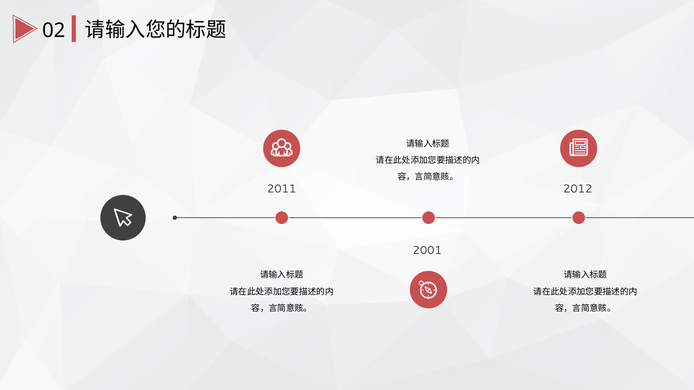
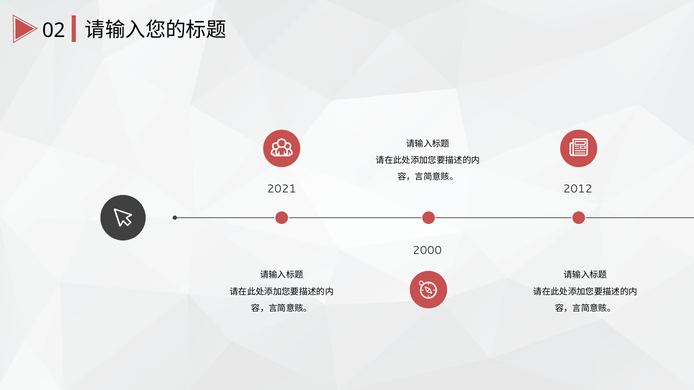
2011: 2011 -> 2021 (282, 189)
2001: 2001 -> 2000 (427, 251)
